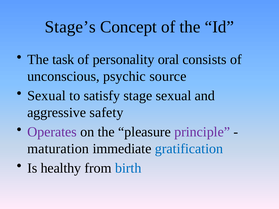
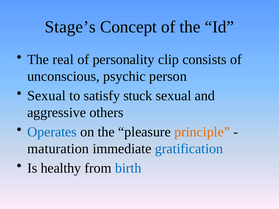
task: task -> real (63, 60)
oral: oral -> clip (168, 60)
source: source -> person (168, 76)
stage: stage -> stuck (138, 96)
safety: safety -> others (107, 113)
Operates colour: purple -> blue (52, 132)
principle colour: purple -> orange (202, 132)
